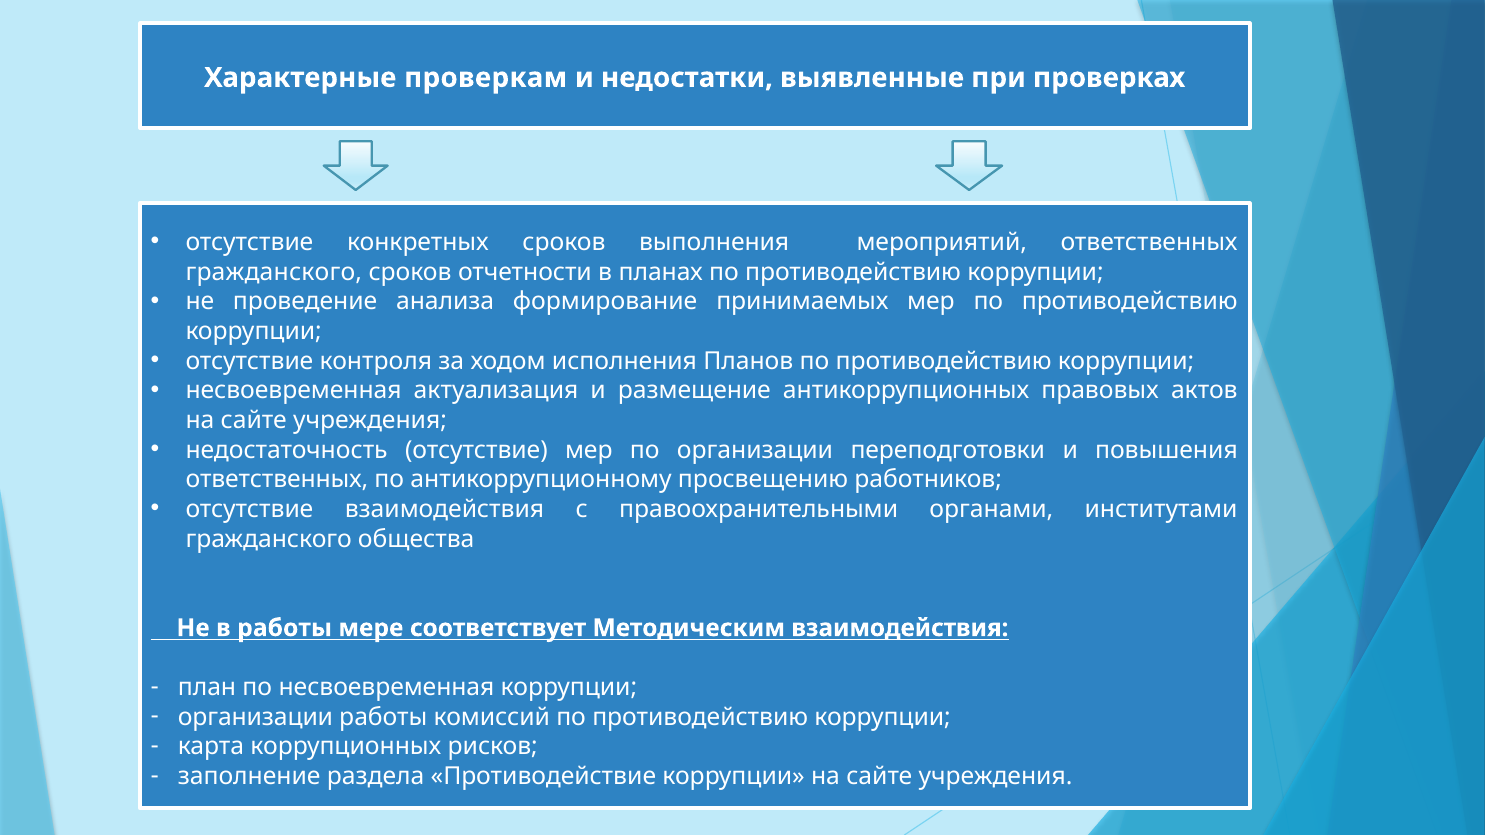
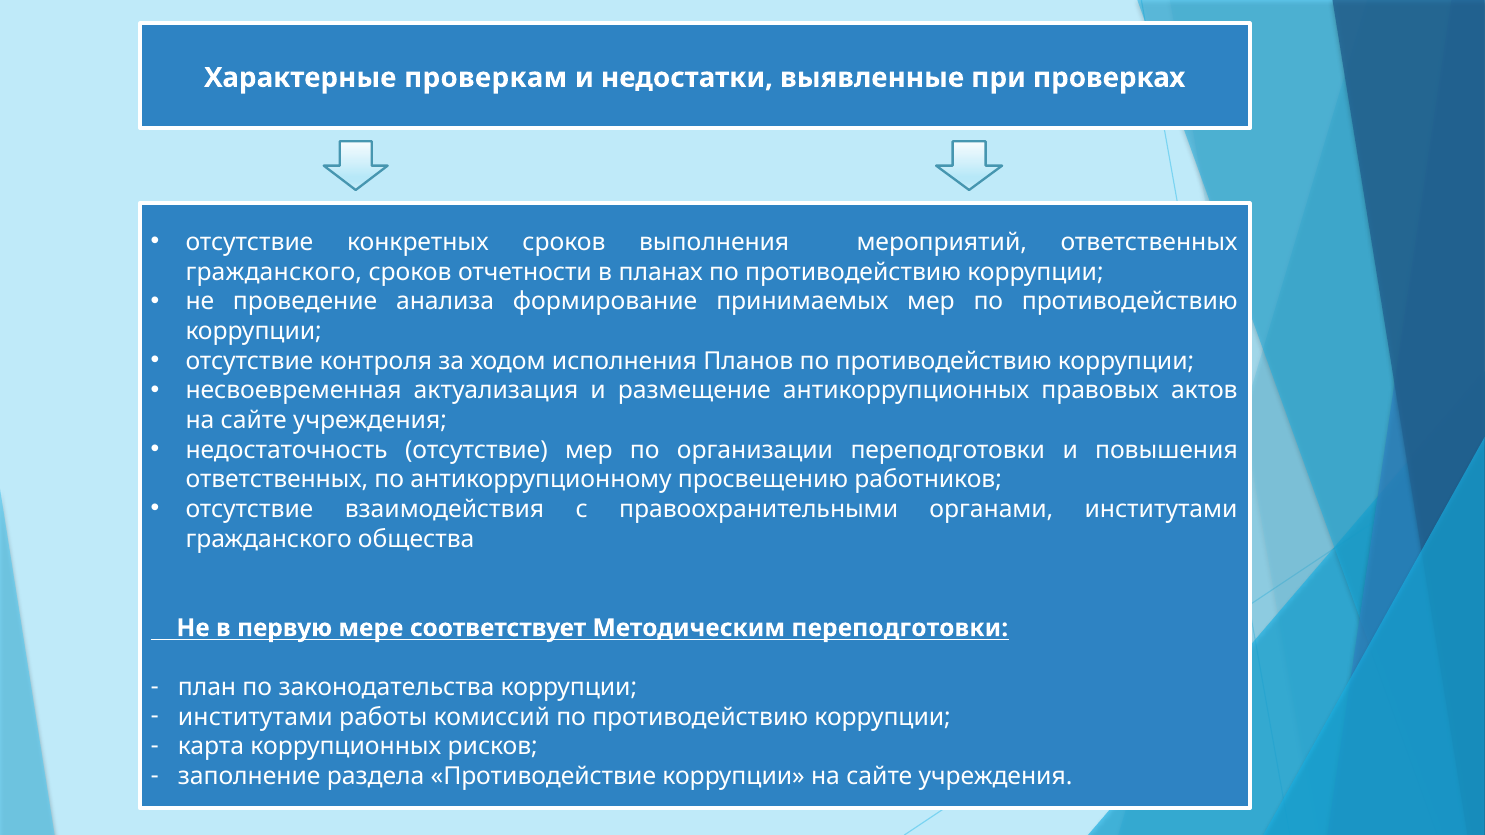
в работы: работы -> первую (285, 628)
Методическим взаимодействия: взаимодействия -> переподготовки (900, 628)
по несвоевременная: несвоевременная -> законодательства (387, 688)
организации: организации -> институтами (255, 717)
